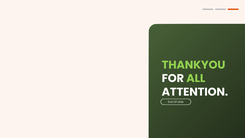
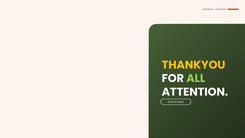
THANKYOU colour: light green -> yellow (194, 65)
